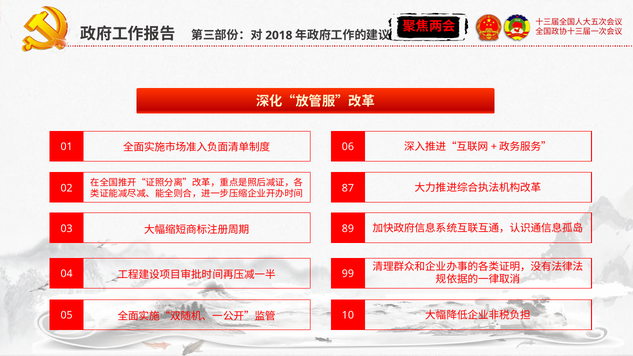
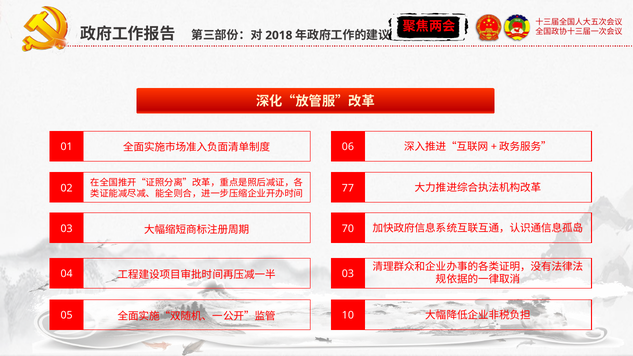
87: 87 -> 77 (348, 188)
89: 89 -> 70 (348, 229)
99: 99 -> 03 (348, 274)
